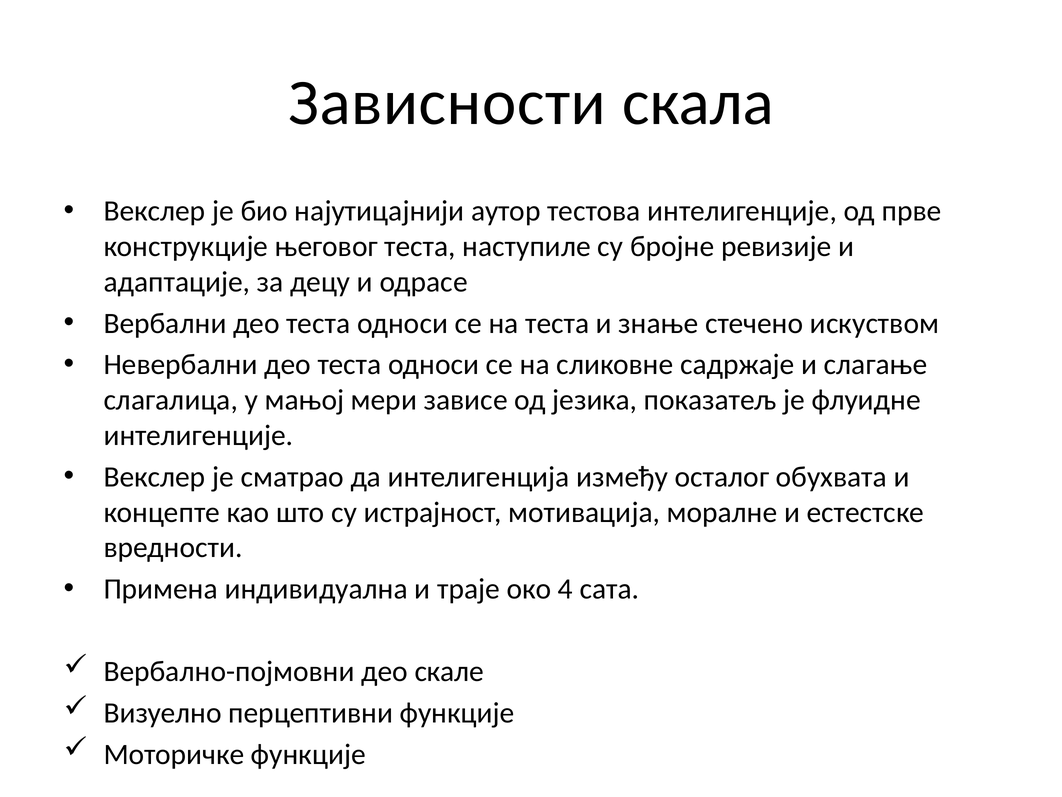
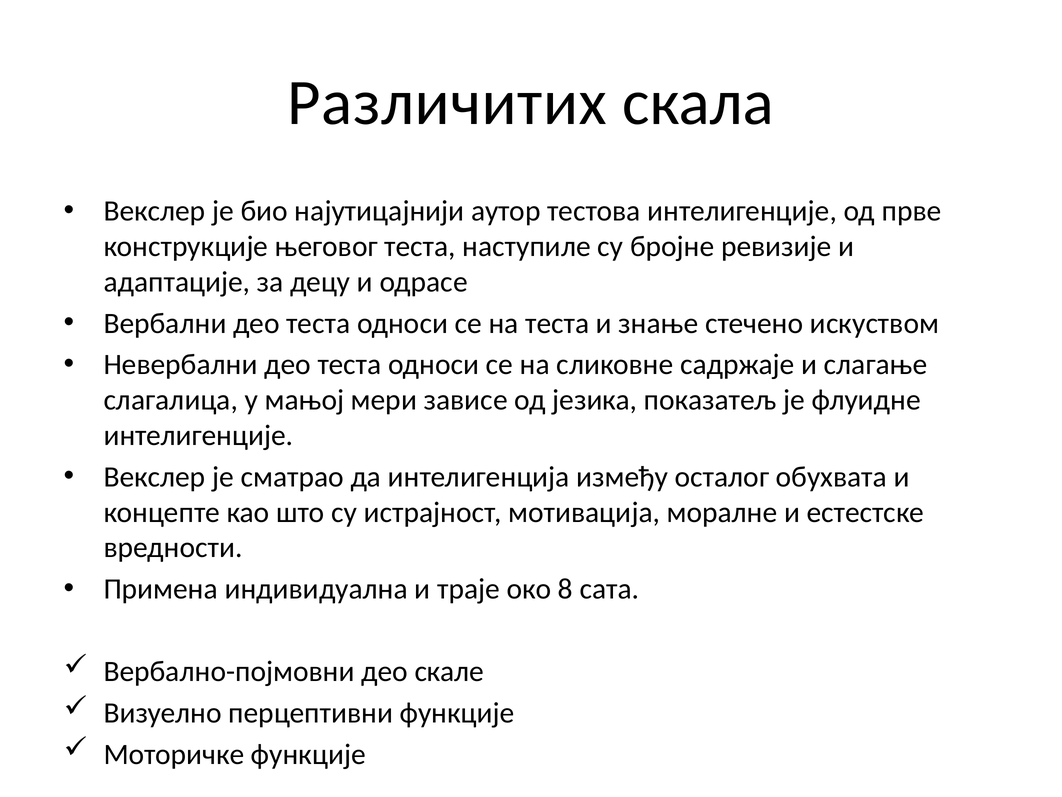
Зависности: Зависности -> Различитих (447, 103)
4: 4 -> 8 (565, 589)
